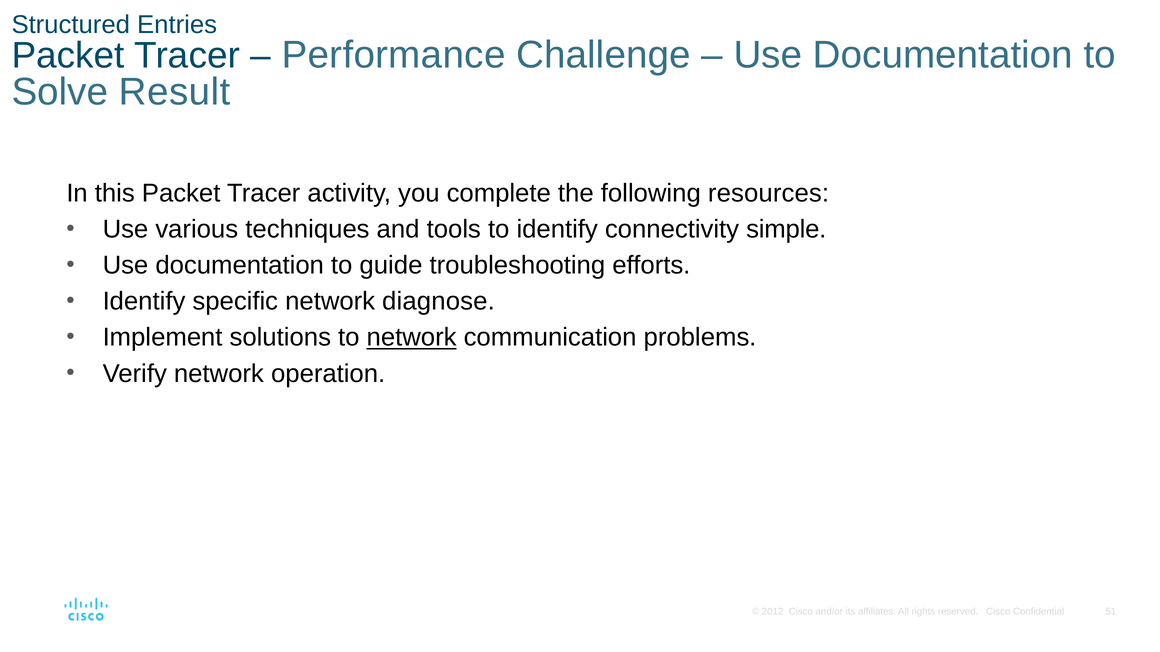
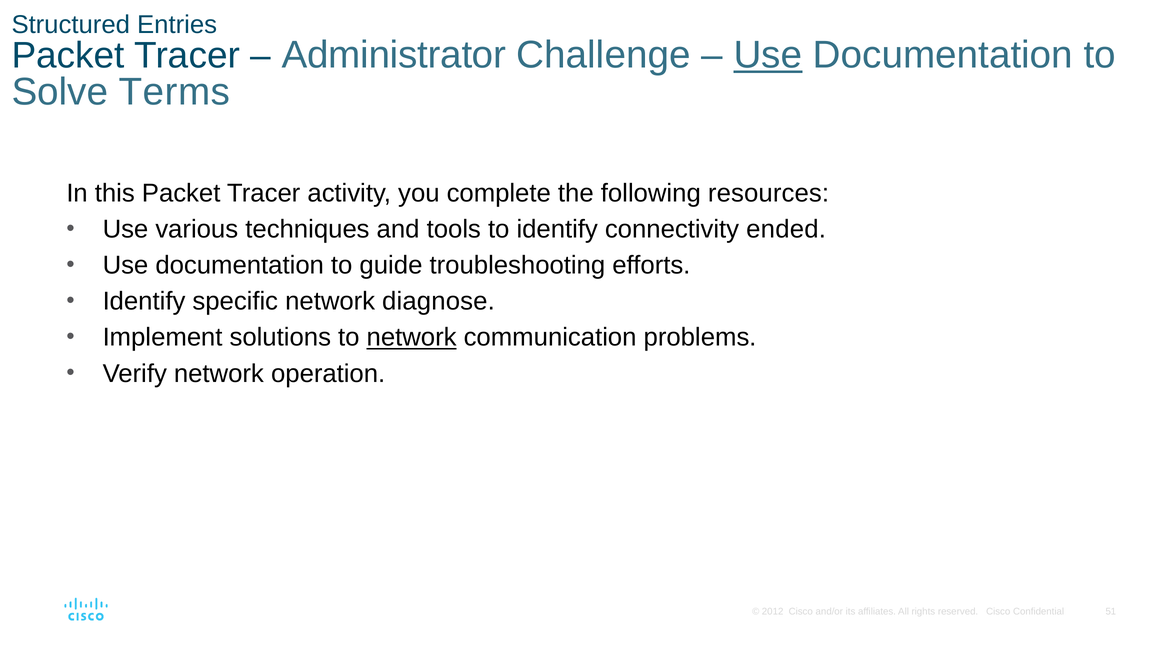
Performance: Performance -> Administrator (394, 55)
Use underline: none -> present (768, 55)
Result: Result -> Terms (175, 92)
simple: simple -> ended (786, 230)
